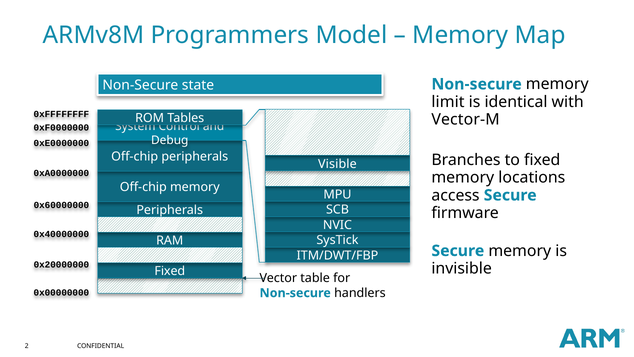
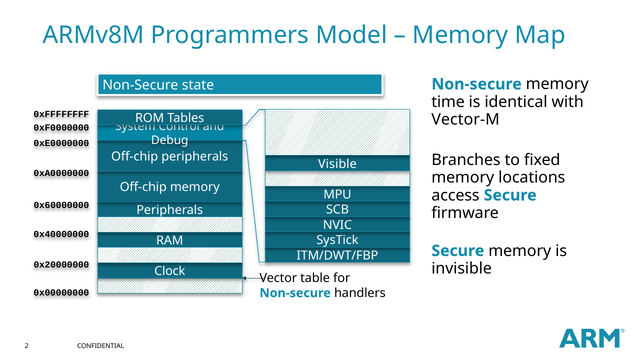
limit: limit -> time (448, 102)
Fixed: Fixed -> Clock (170, 271)
